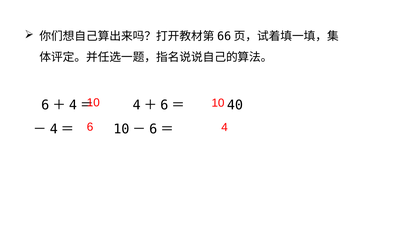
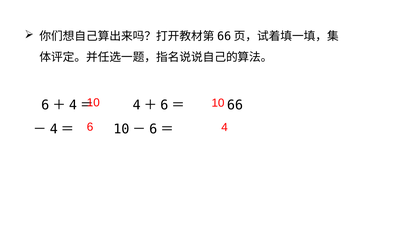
40: 40 -> 66 (235, 105)
